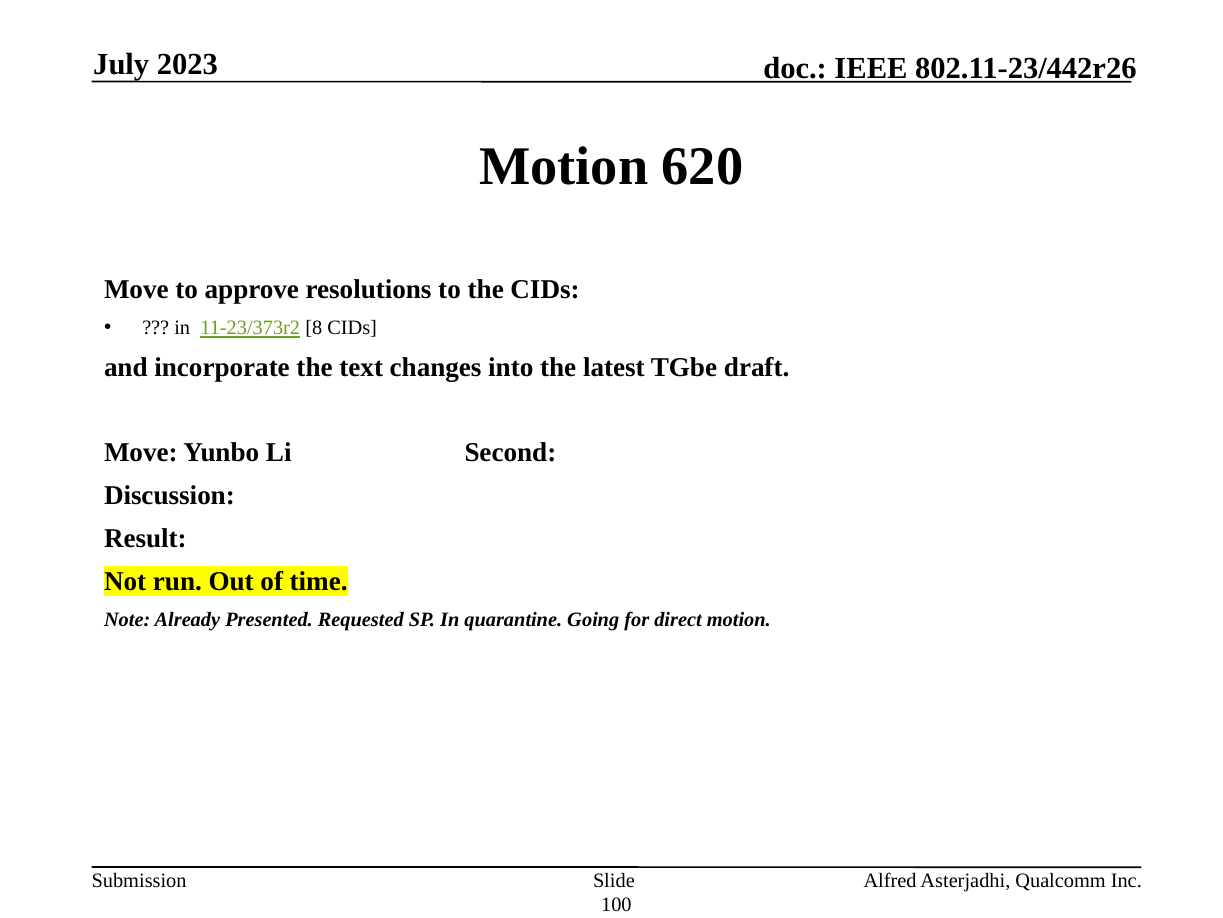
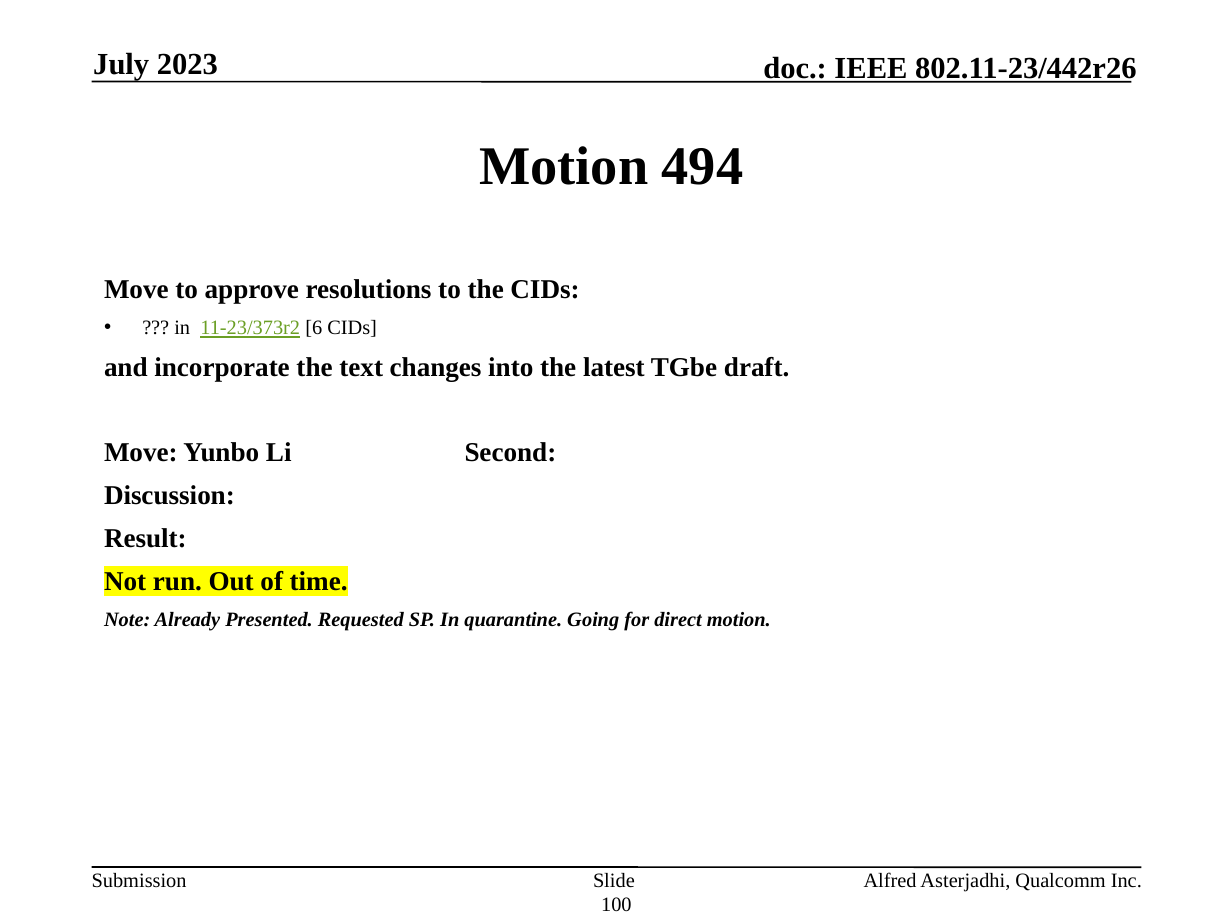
620: 620 -> 494 (703, 167)
8: 8 -> 6 (314, 328)
